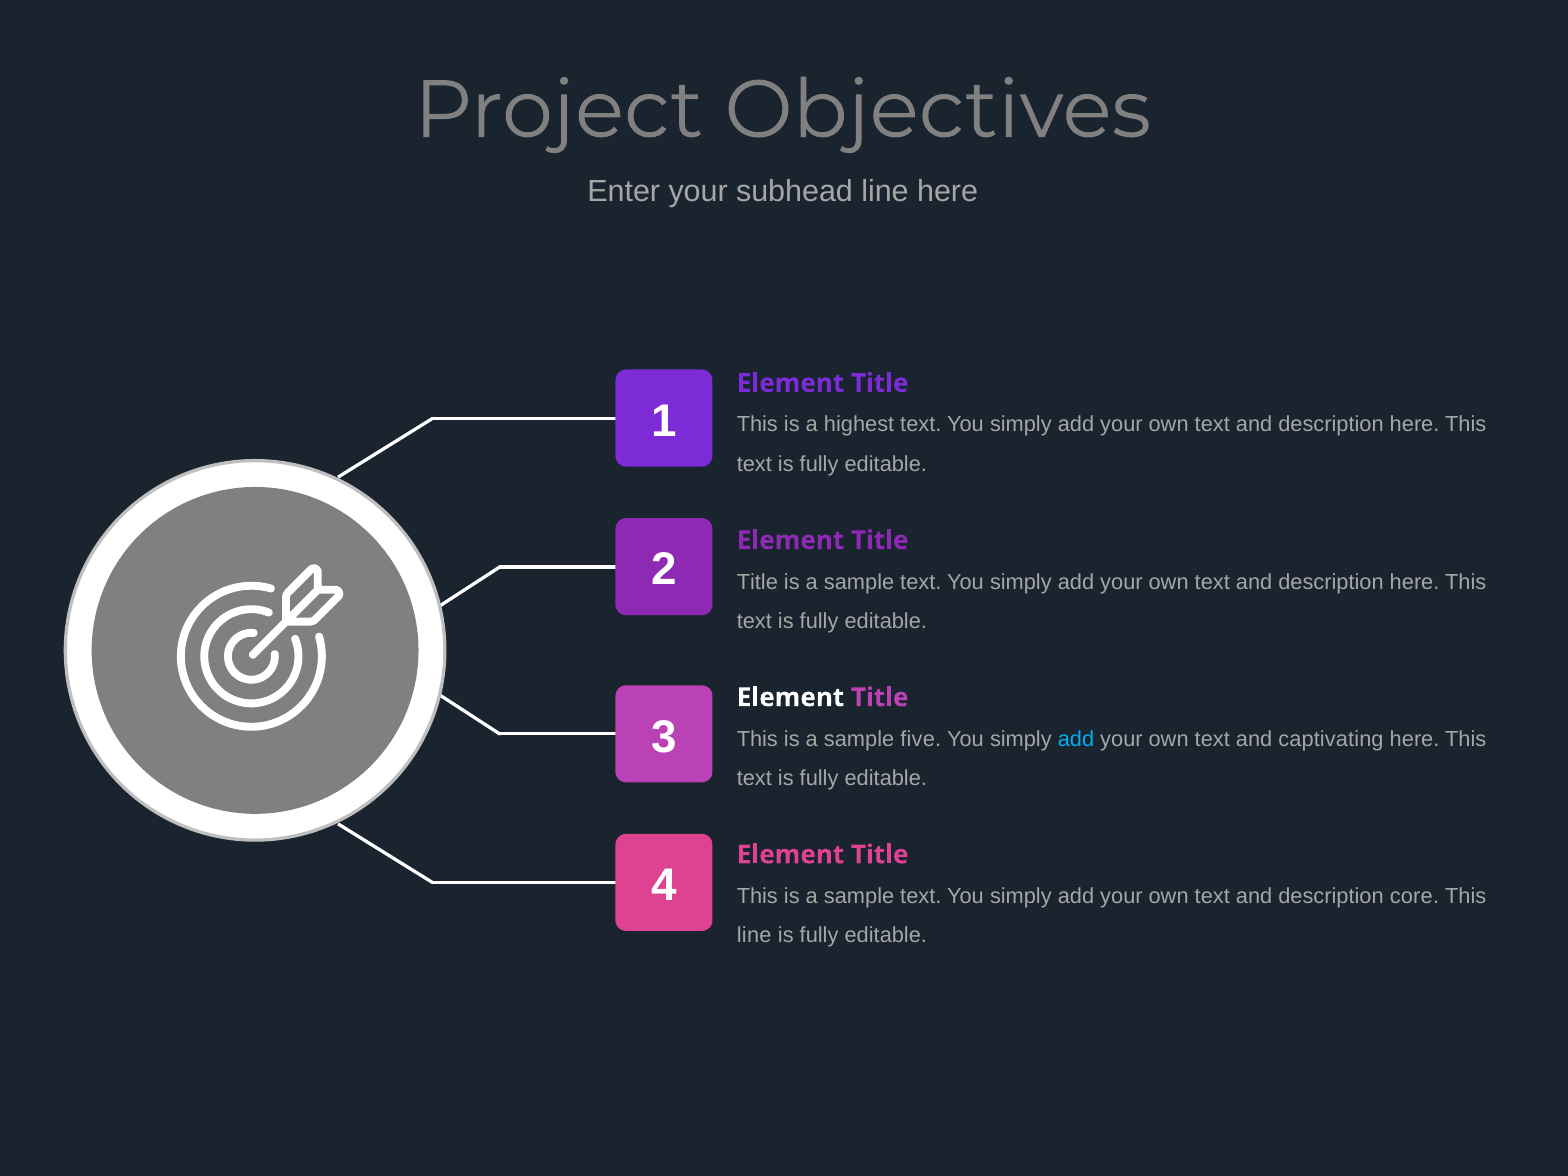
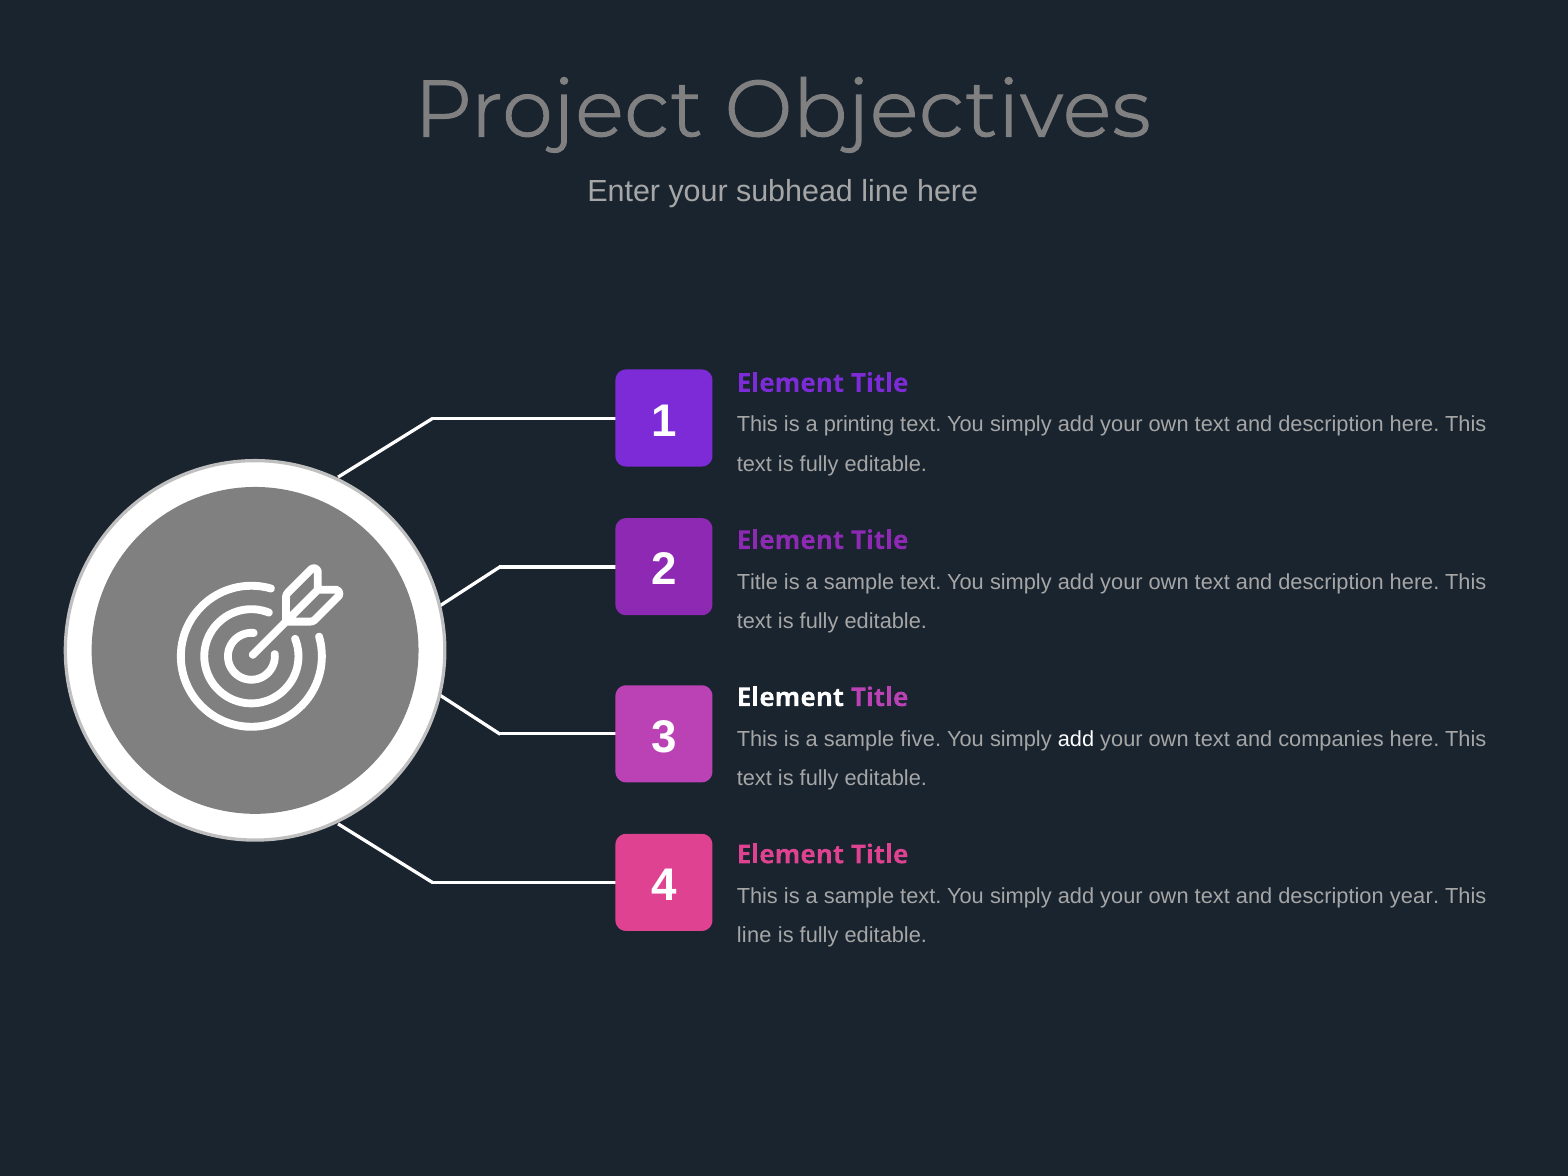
highest: highest -> printing (859, 425)
add colour: light blue -> white (1076, 739)
captivating: captivating -> companies (1331, 739)
core: core -> year (1414, 896)
